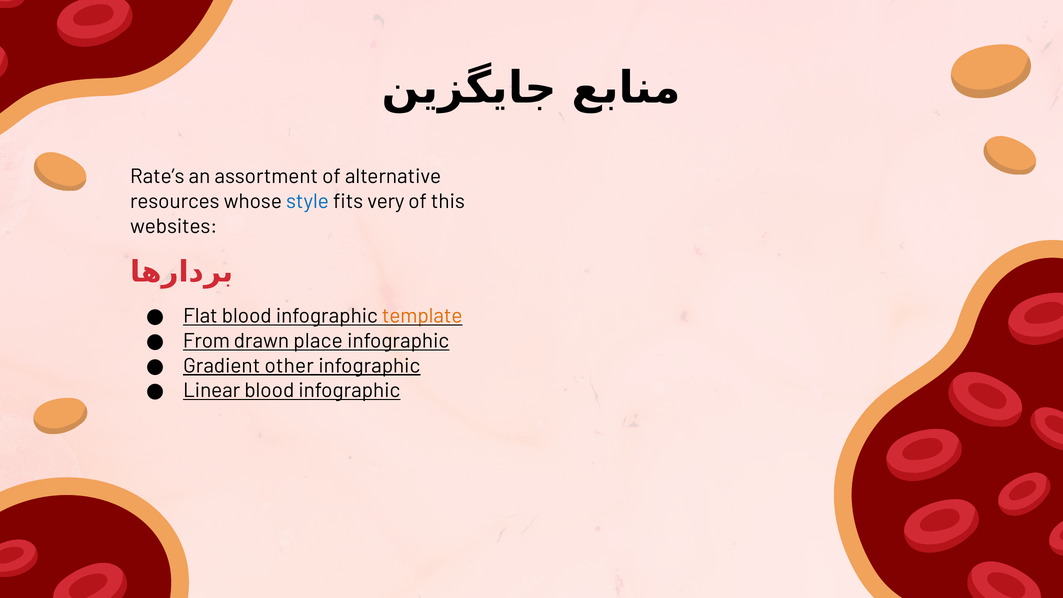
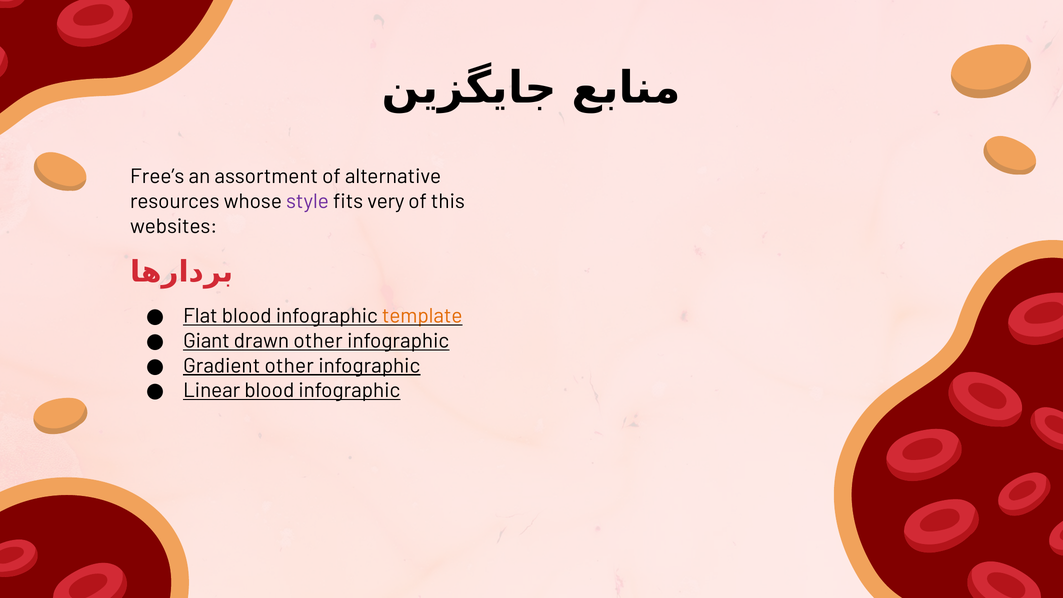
Rate’s: Rate’s -> Free’s (157, 177)
style colour: blue -> purple (307, 201)
From: From -> Giant (206, 341)
drawn place: place -> other (318, 341)
